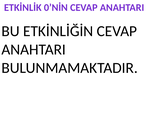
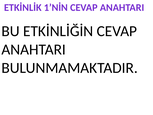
0’NİN: 0’NİN -> 1’NİN (56, 8)
